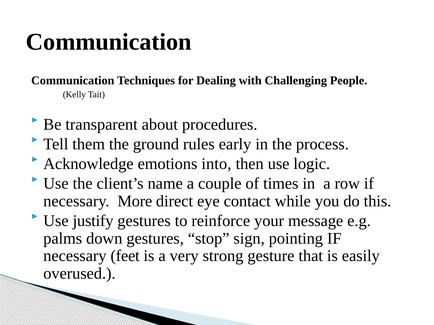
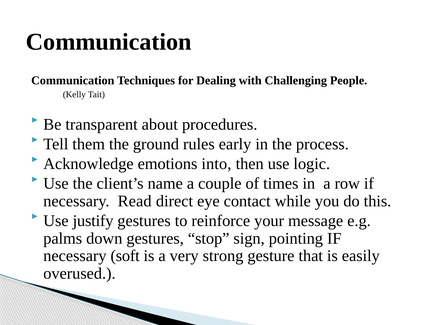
More: More -> Read (135, 201)
feet: feet -> soft (125, 256)
